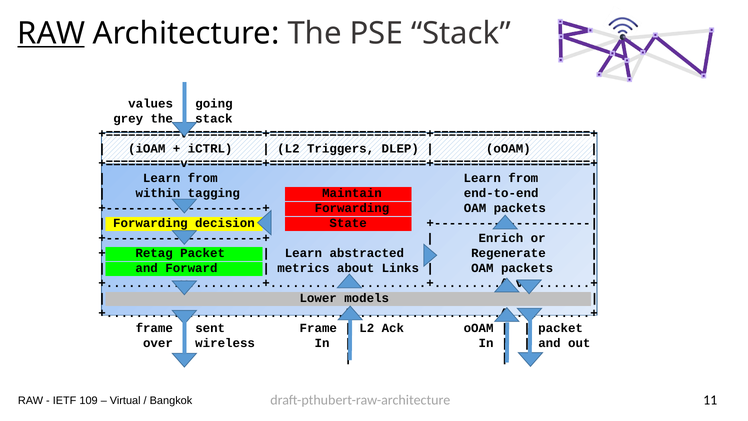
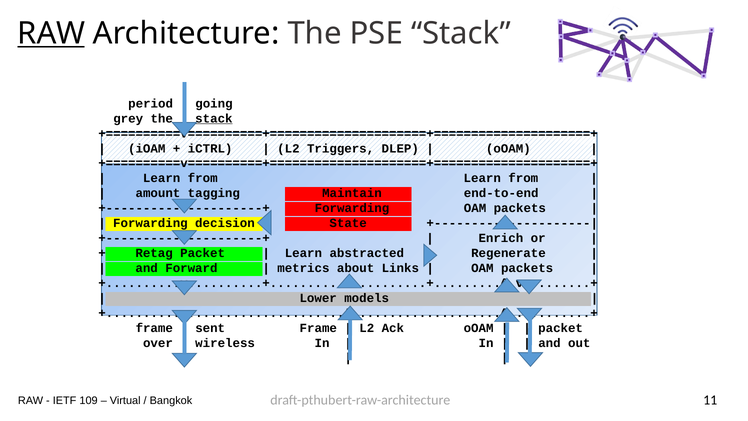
values: values -> period (151, 103)
stack underline: none -> present (214, 118)
within: within -> amount (158, 193)
